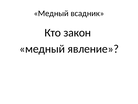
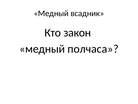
явление: явление -> полчаса (93, 49)
